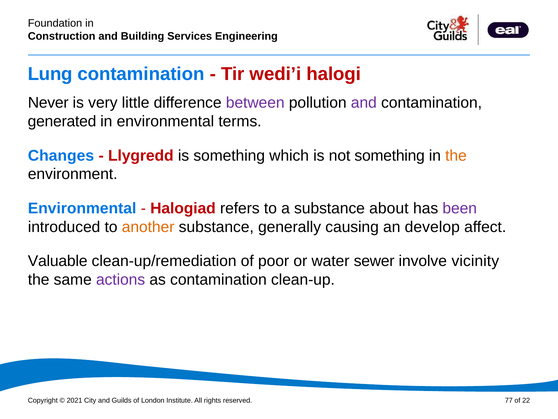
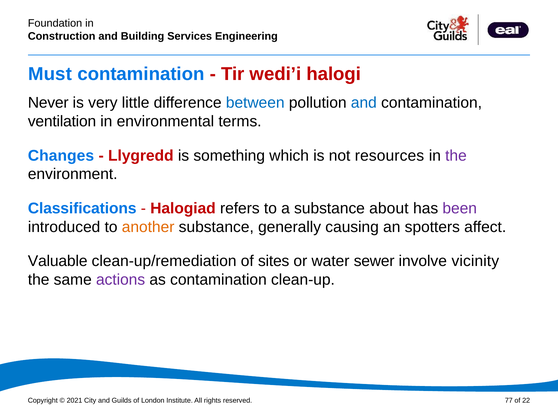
Lung: Lung -> Must (50, 74)
between colour: purple -> blue (255, 103)
and colour: purple -> blue (364, 103)
generated: generated -> ventilation (62, 121)
not something: something -> resources (389, 155)
the colour: orange -> purple (456, 155)
Environmental: Environmental -> Classifications (82, 208)
develop: develop -> spotters (432, 227)
poor: poor -> sites (274, 261)
